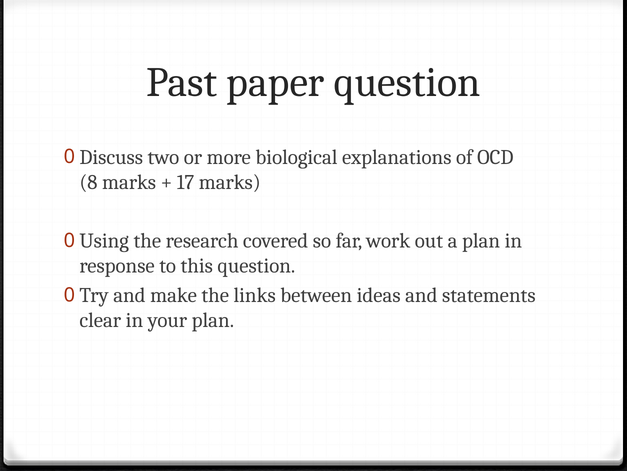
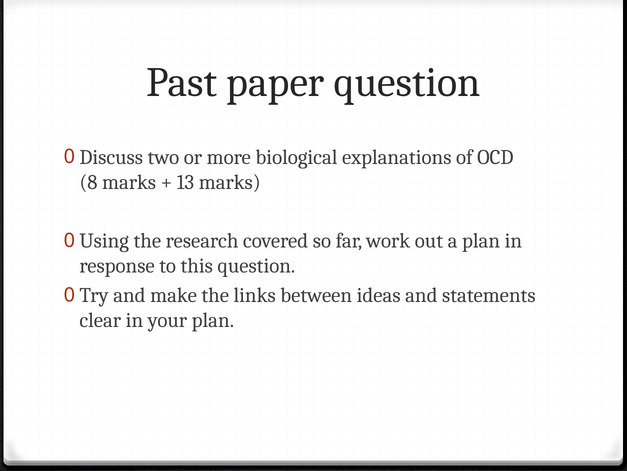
17: 17 -> 13 (185, 182)
